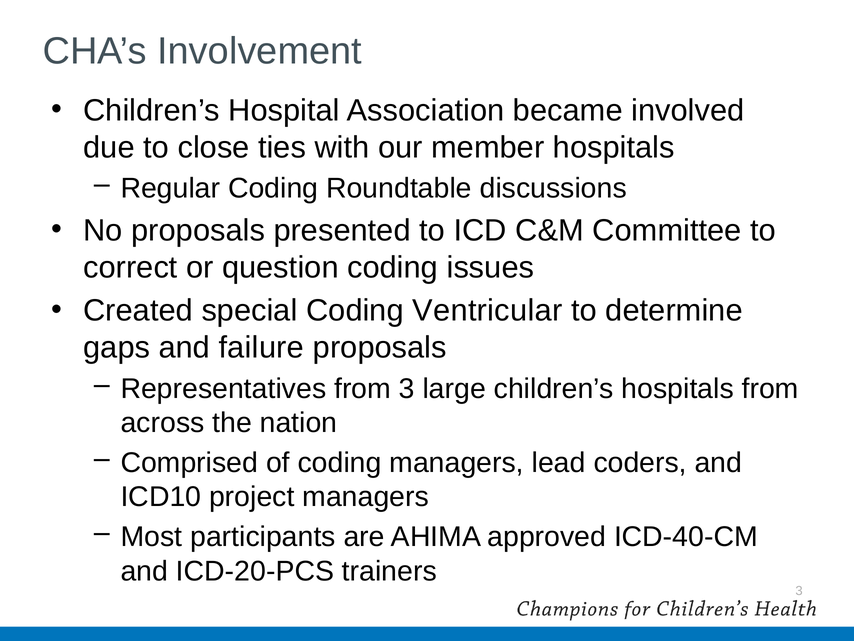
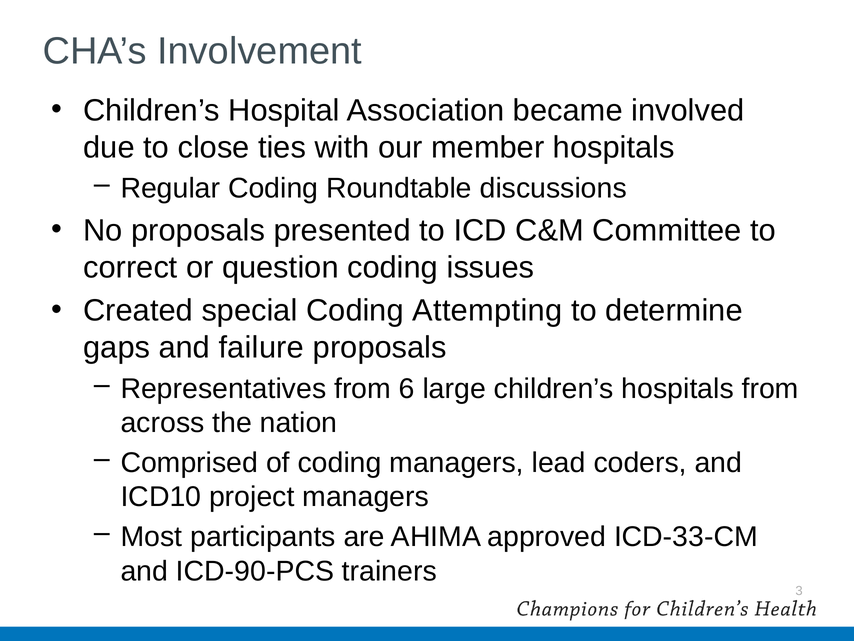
Ventricular: Ventricular -> Attempting (487, 310)
from 3: 3 -> 6 (407, 388)
ICD-40-CM: ICD-40-CM -> ICD-33-CM (686, 536)
ICD-20-PCS: ICD-20-PCS -> ICD-90-PCS (255, 571)
